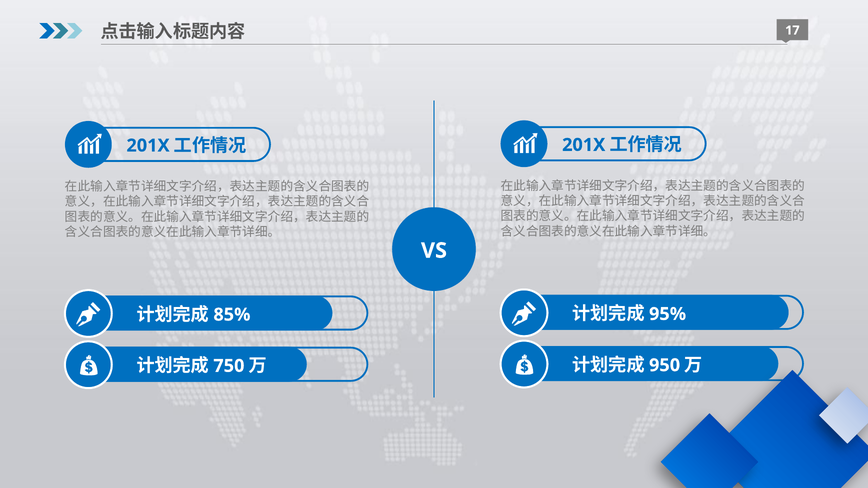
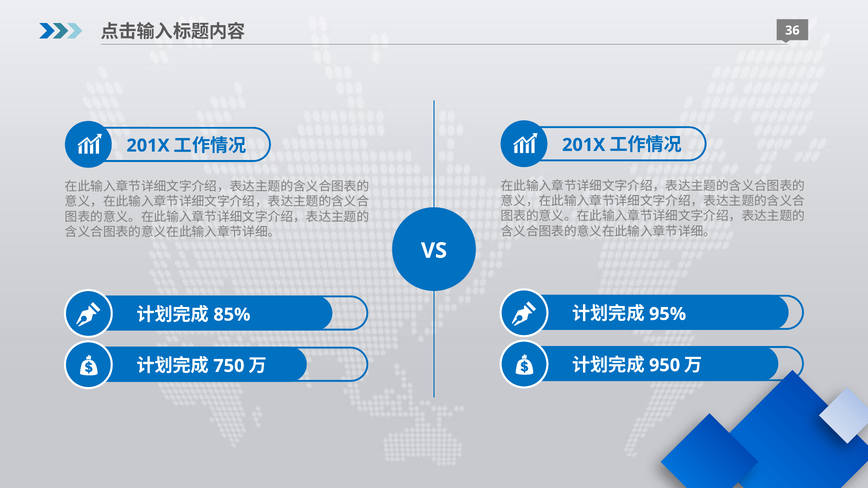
17: 17 -> 36 (792, 30)
